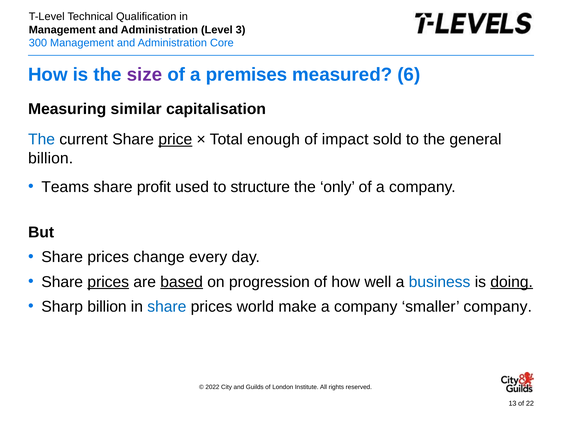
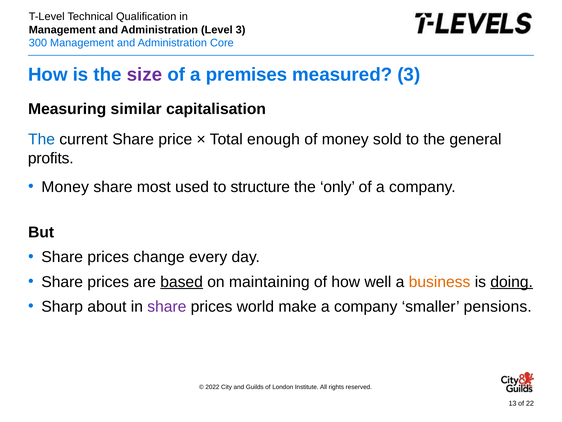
measured 6: 6 -> 3 (409, 75)
price underline: present -> none (175, 139)
of impact: impact -> money (345, 139)
billion: billion -> profits (51, 158)
Teams: Teams -> Money (65, 187)
profit: profit -> most (154, 187)
prices underline: present -> none (108, 282)
progression: progression -> maintaining (269, 282)
business colour: blue -> orange (440, 282)
Sharp billion: billion -> about (107, 306)
share colour: blue -> purple (167, 306)
smaller company: company -> pensions (498, 306)
